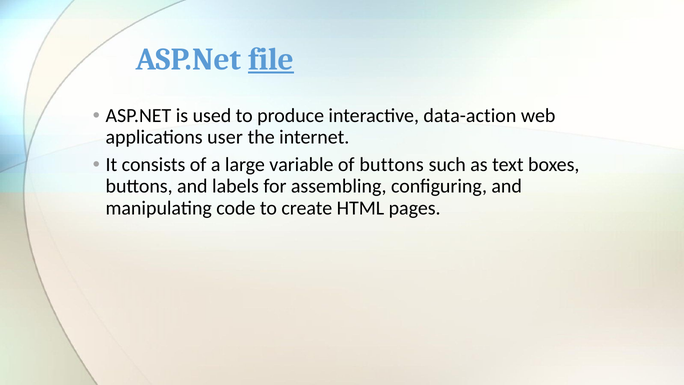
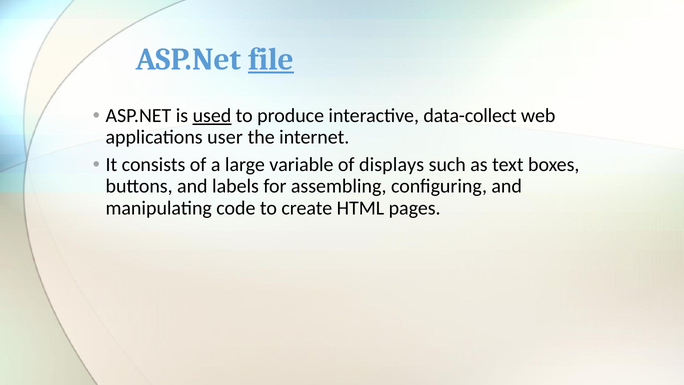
used underline: none -> present (212, 116)
data-action: data-action -> data-collect (470, 116)
of buttons: buttons -> displays (392, 165)
